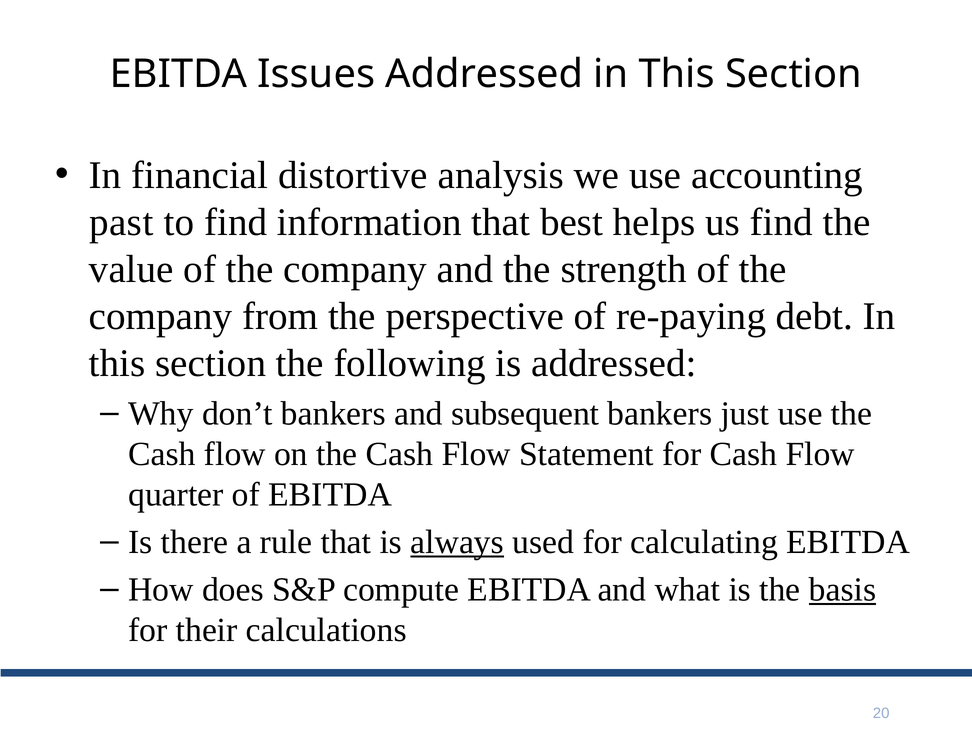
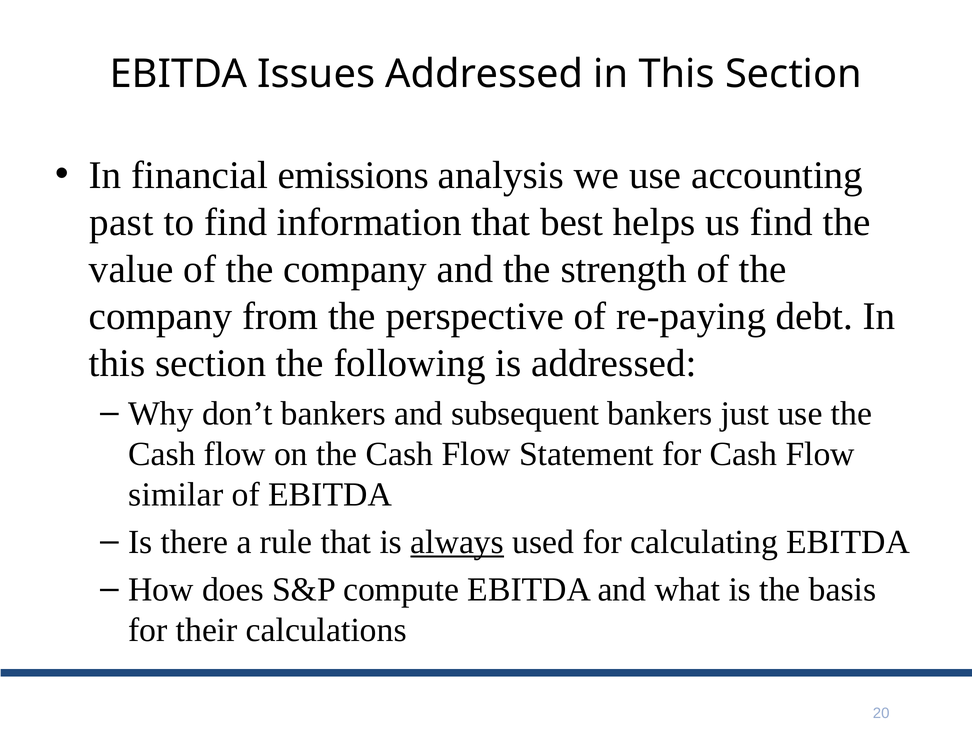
distortive: distortive -> emissions (353, 175)
quarter: quarter -> similar (176, 495)
basis underline: present -> none (843, 590)
